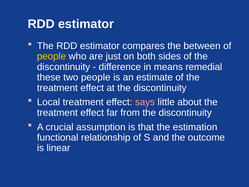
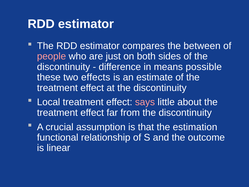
people colour: yellow -> pink (52, 56)
remedial: remedial -> possible (204, 67)
two people: people -> effects (96, 77)
